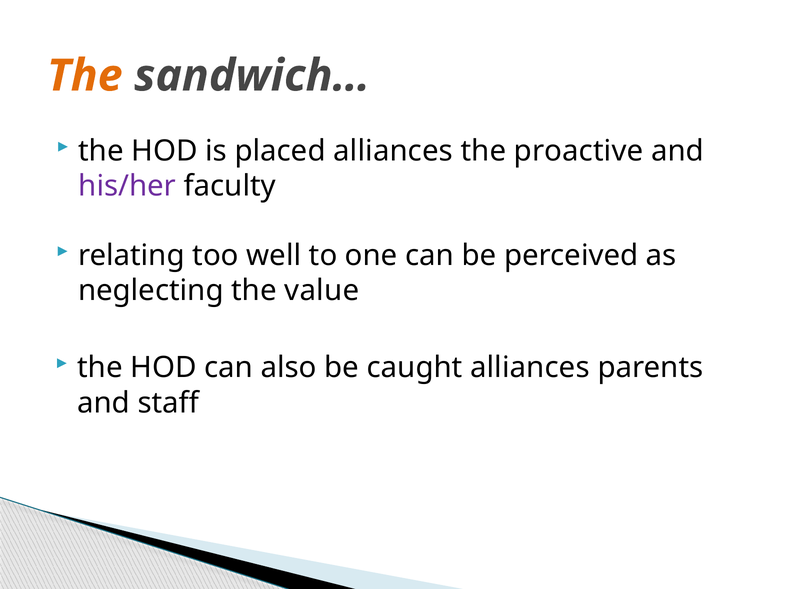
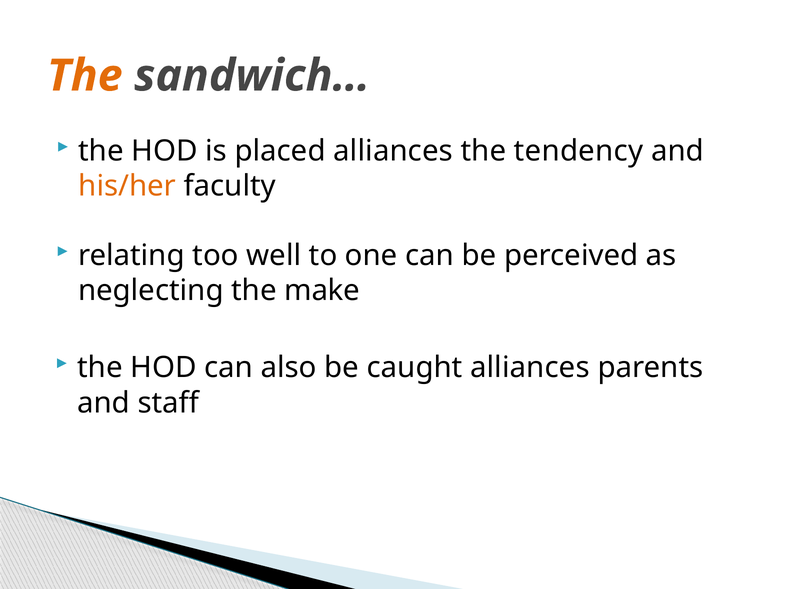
proactive: proactive -> tendency (579, 151)
his/her colour: purple -> orange (127, 186)
value: value -> make (322, 291)
